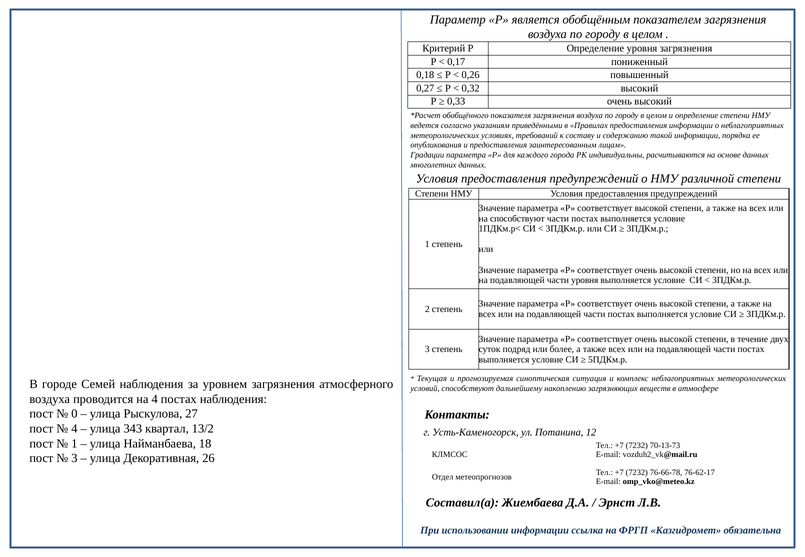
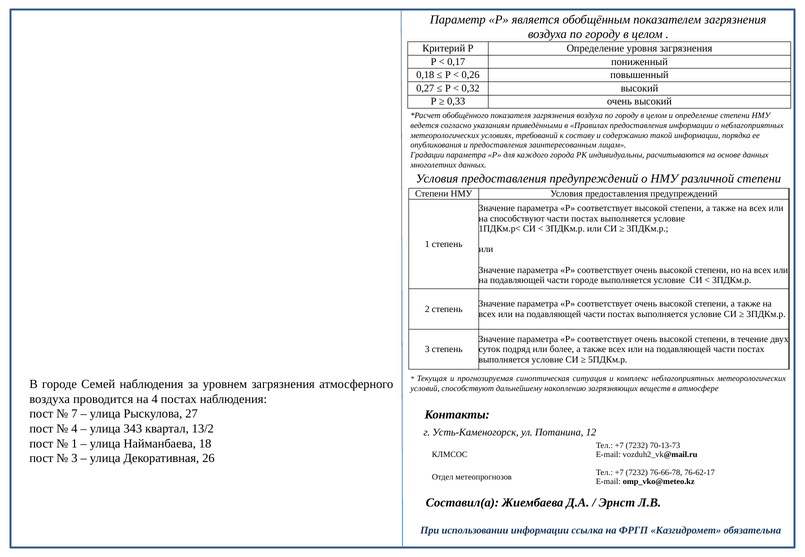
части уровня: уровня -> городе (585, 280)
0: 0 -> 7 (74, 414)
